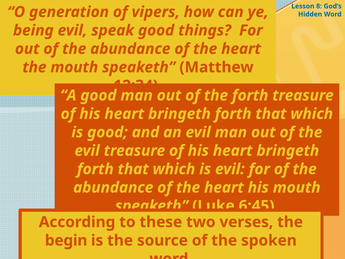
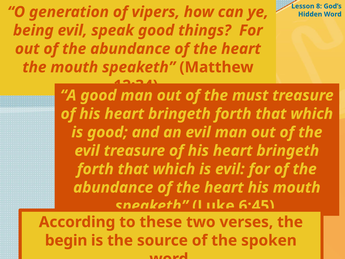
the forth: forth -> must (250, 95)
